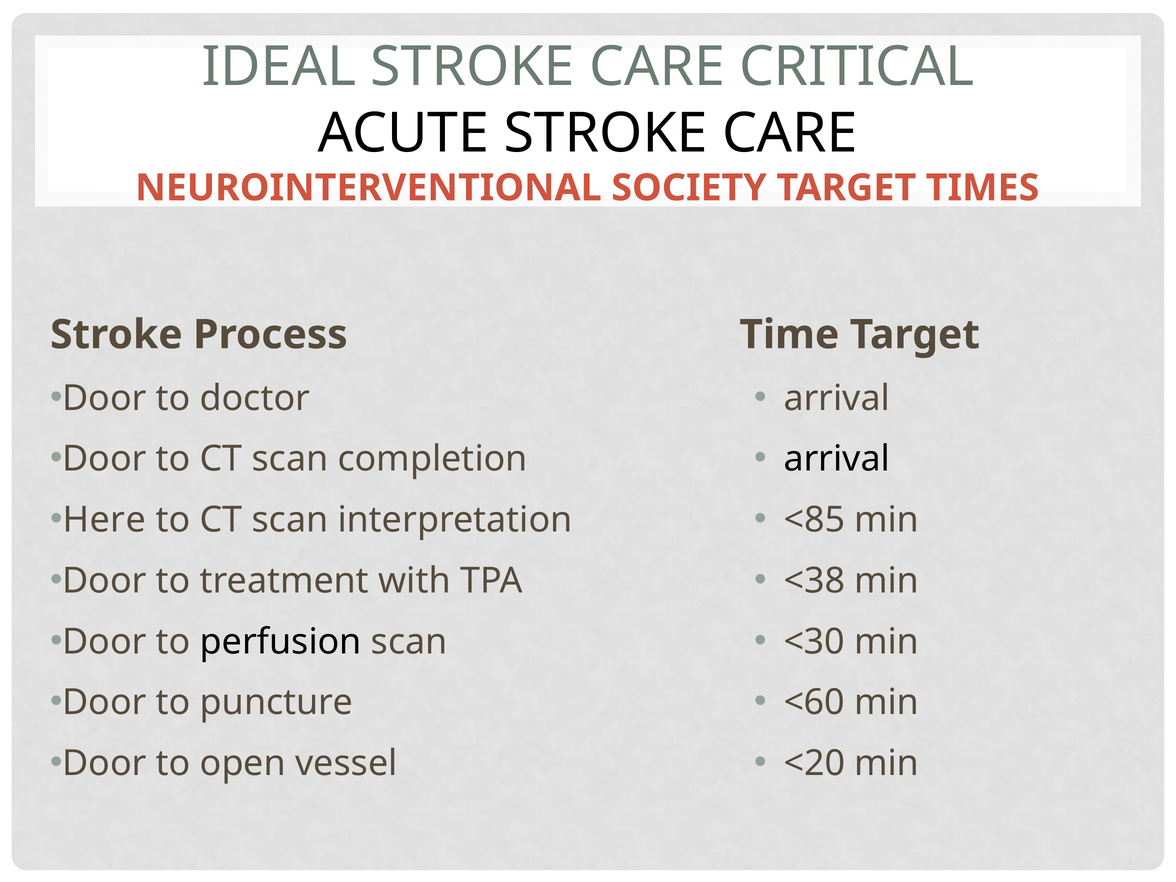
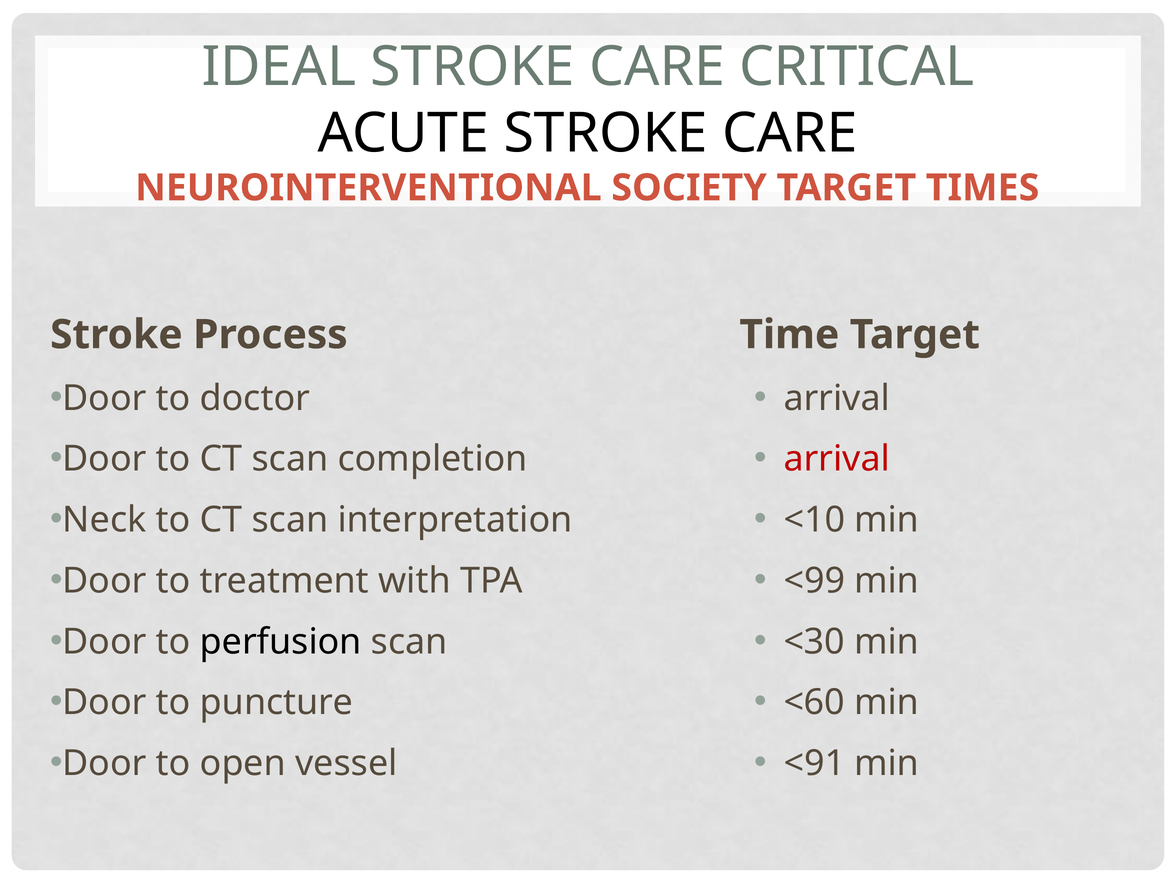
arrival colour: black -> red (837, 459)
Here: Here -> Neck (105, 520)
<85: <85 -> <10 (814, 520)
<38: <38 -> <99 (814, 581)
<20: <20 -> <91 (814, 764)
